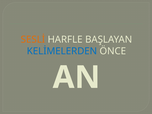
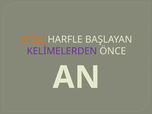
KELİMELERDEN colour: blue -> purple (62, 51)
